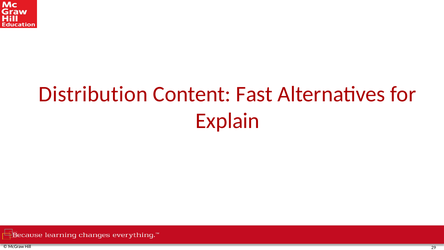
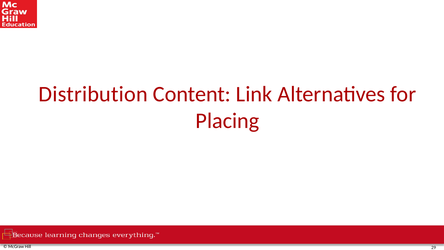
Fast: Fast -> Link (254, 94)
Explain: Explain -> Placing (227, 121)
